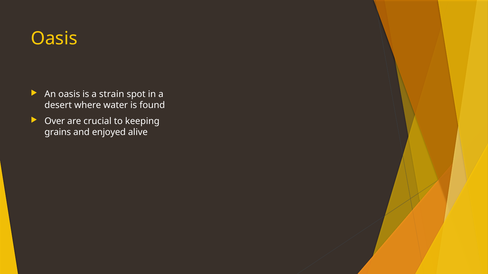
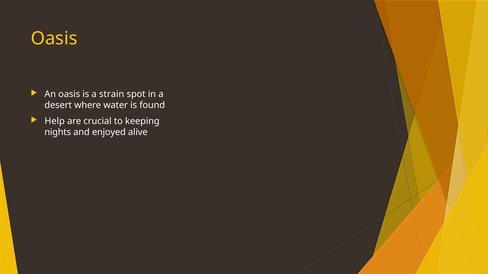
Over: Over -> Help (55, 121)
grains: grains -> nights (58, 132)
